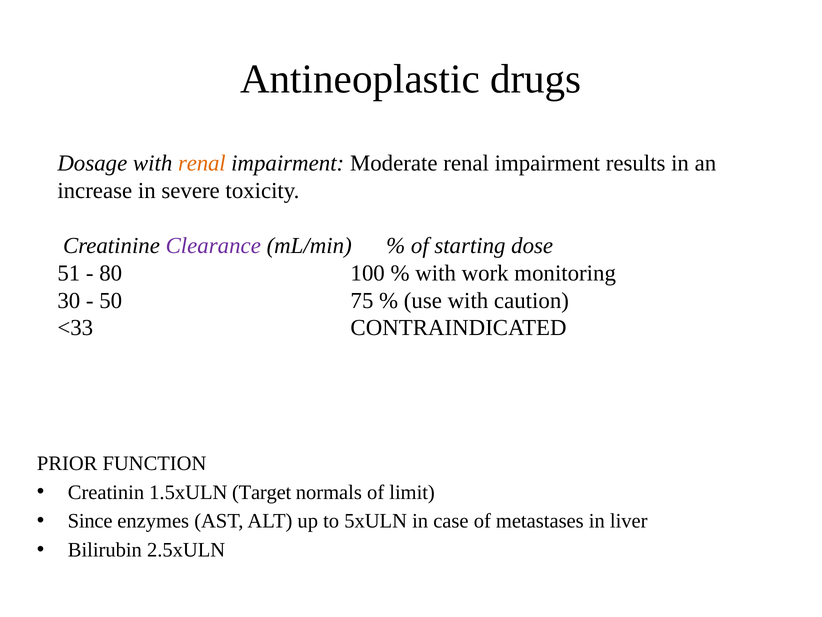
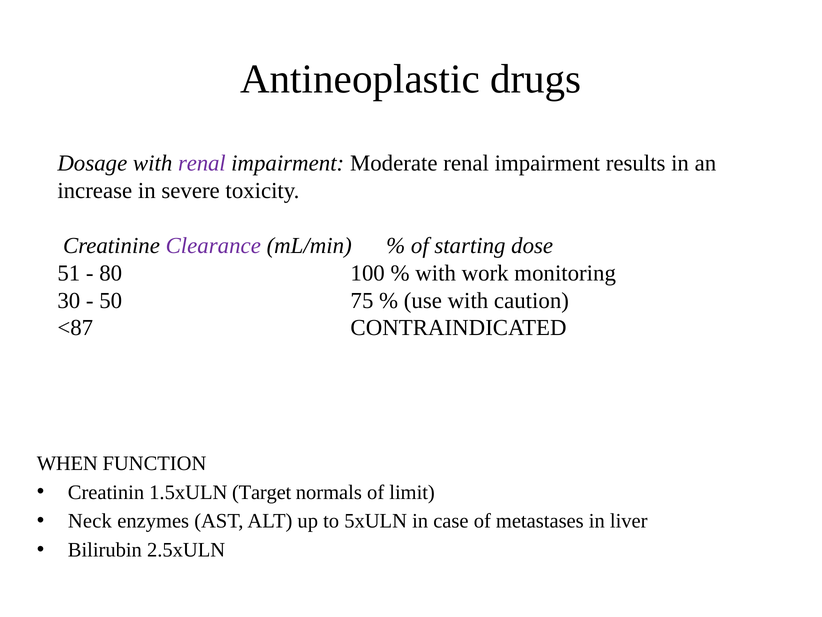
renal colour: orange -> purple (202, 163)
<33: <33 -> <87 (75, 328)
PRIOR: PRIOR -> WHEN (67, 463)
Since: Since -> Neck (90, 521)
